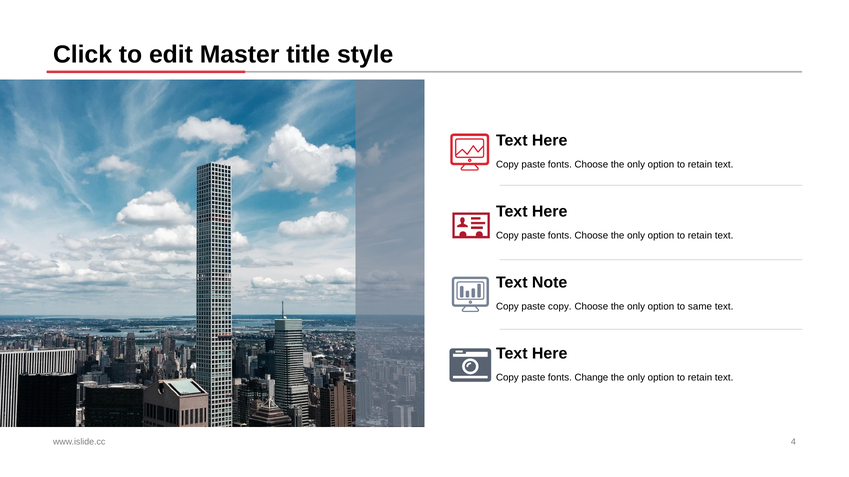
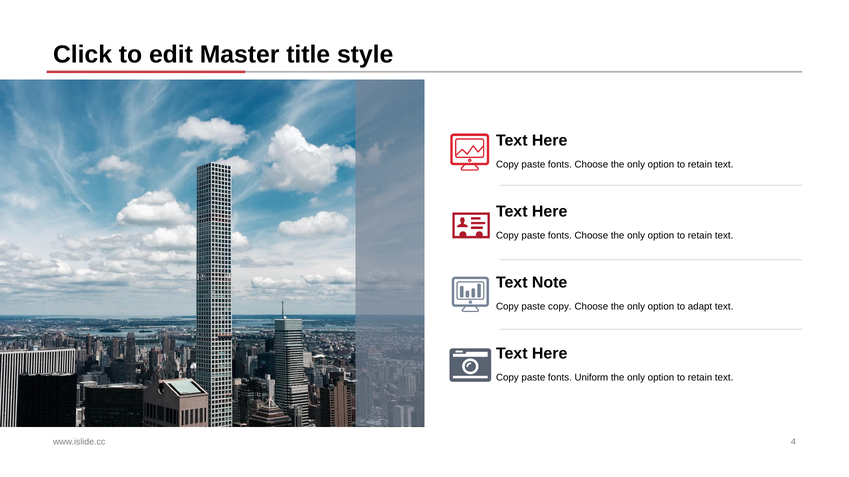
same: same -> adapt (700, 307)
Change: Change -> Uniform (591, 378)
